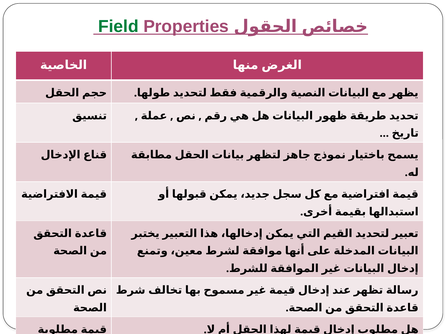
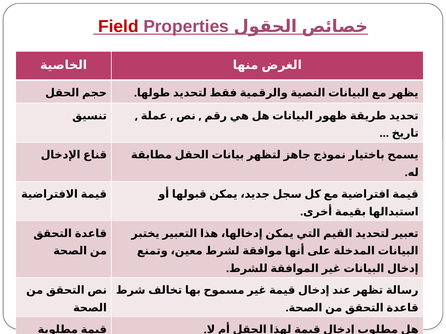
Field colour: green -> red (118, 27)
